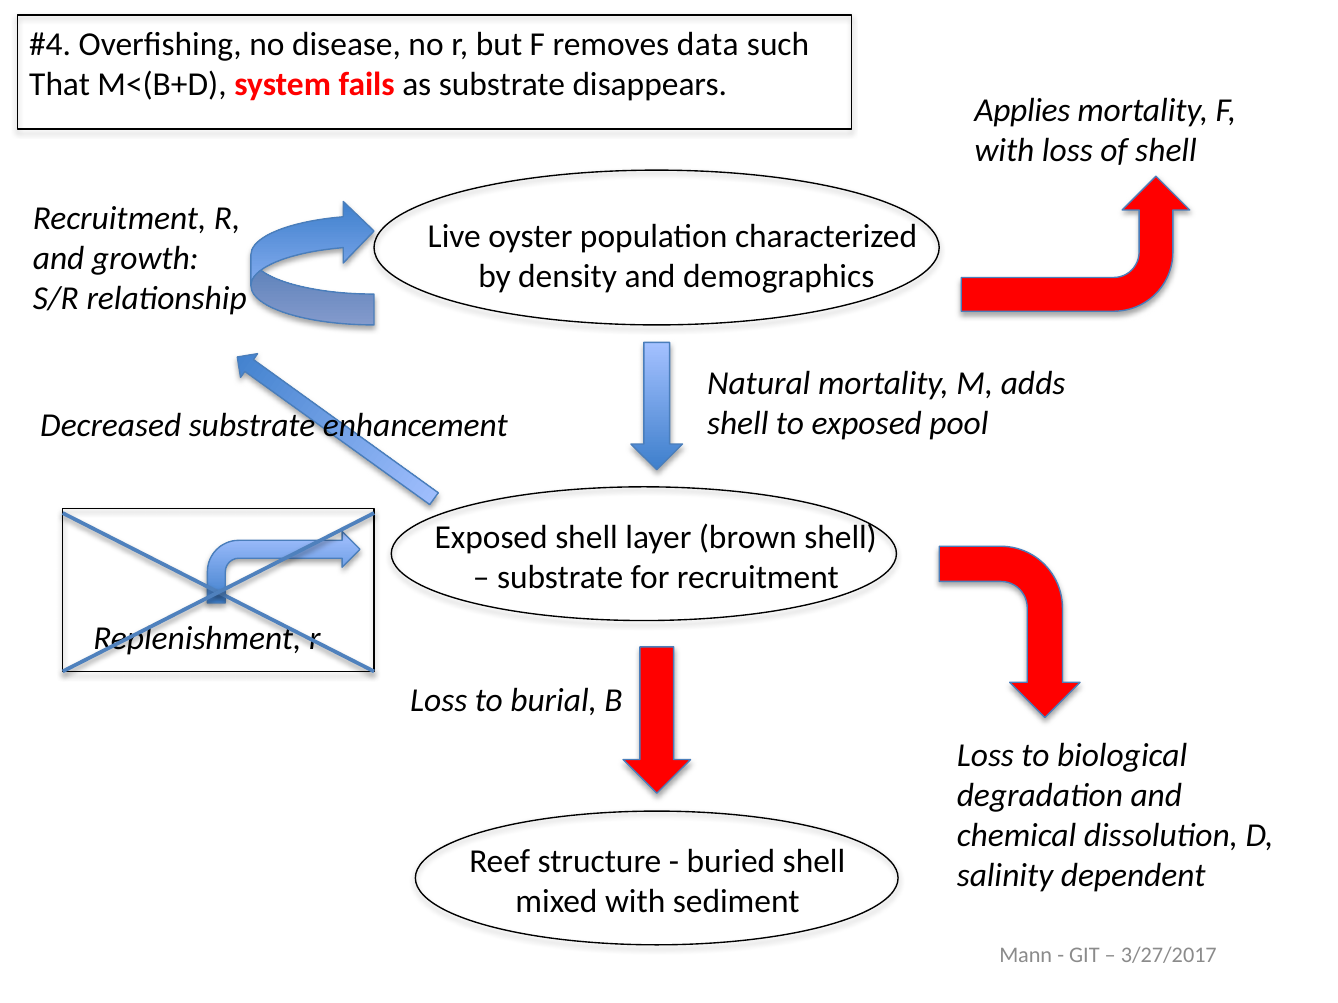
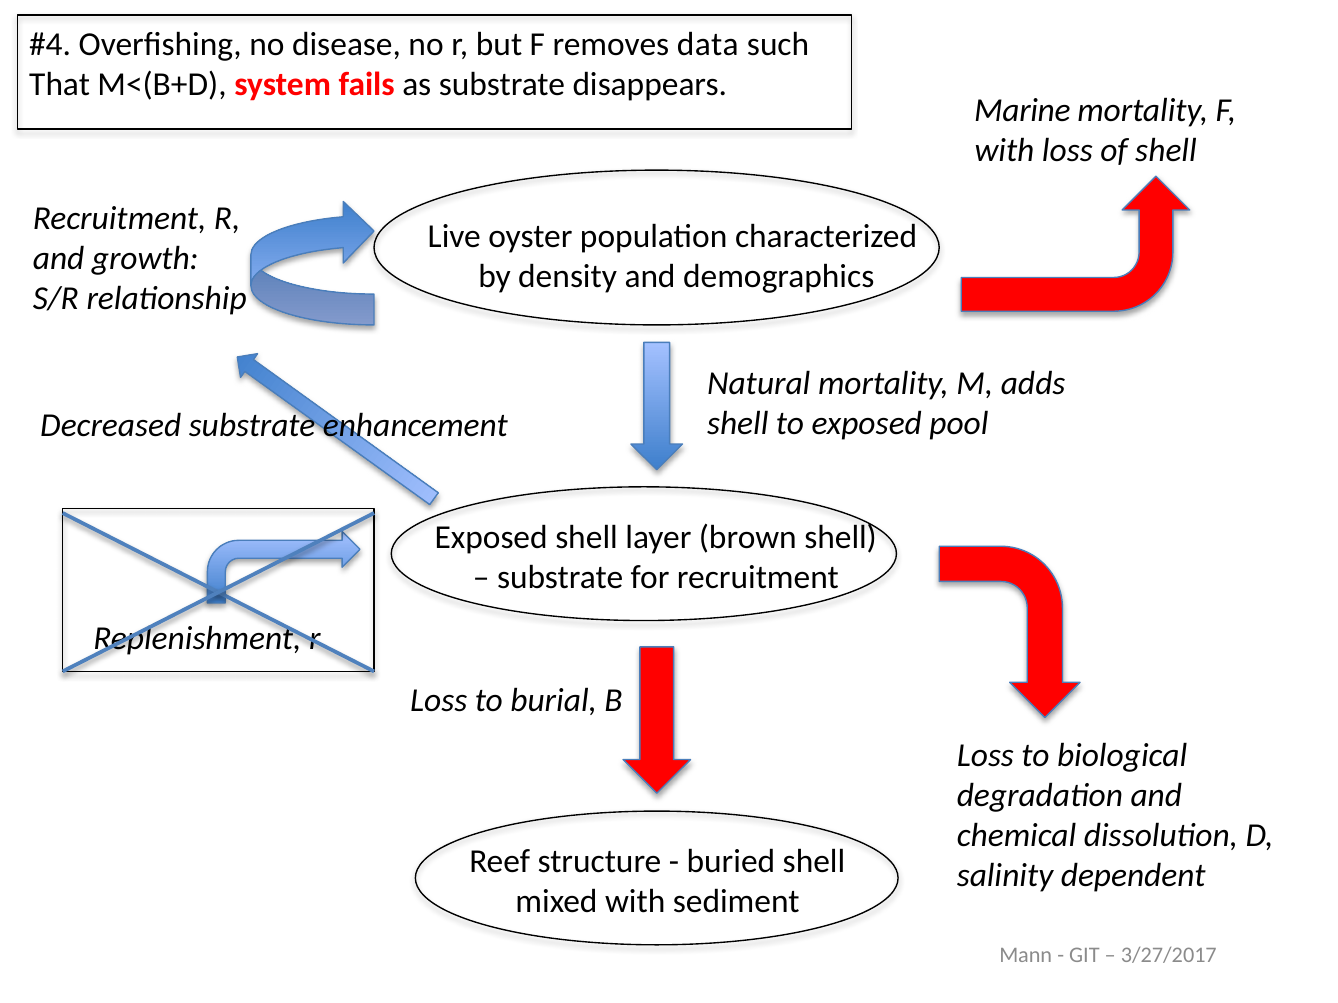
Applies: Applies -> Marine (1022, 111)
